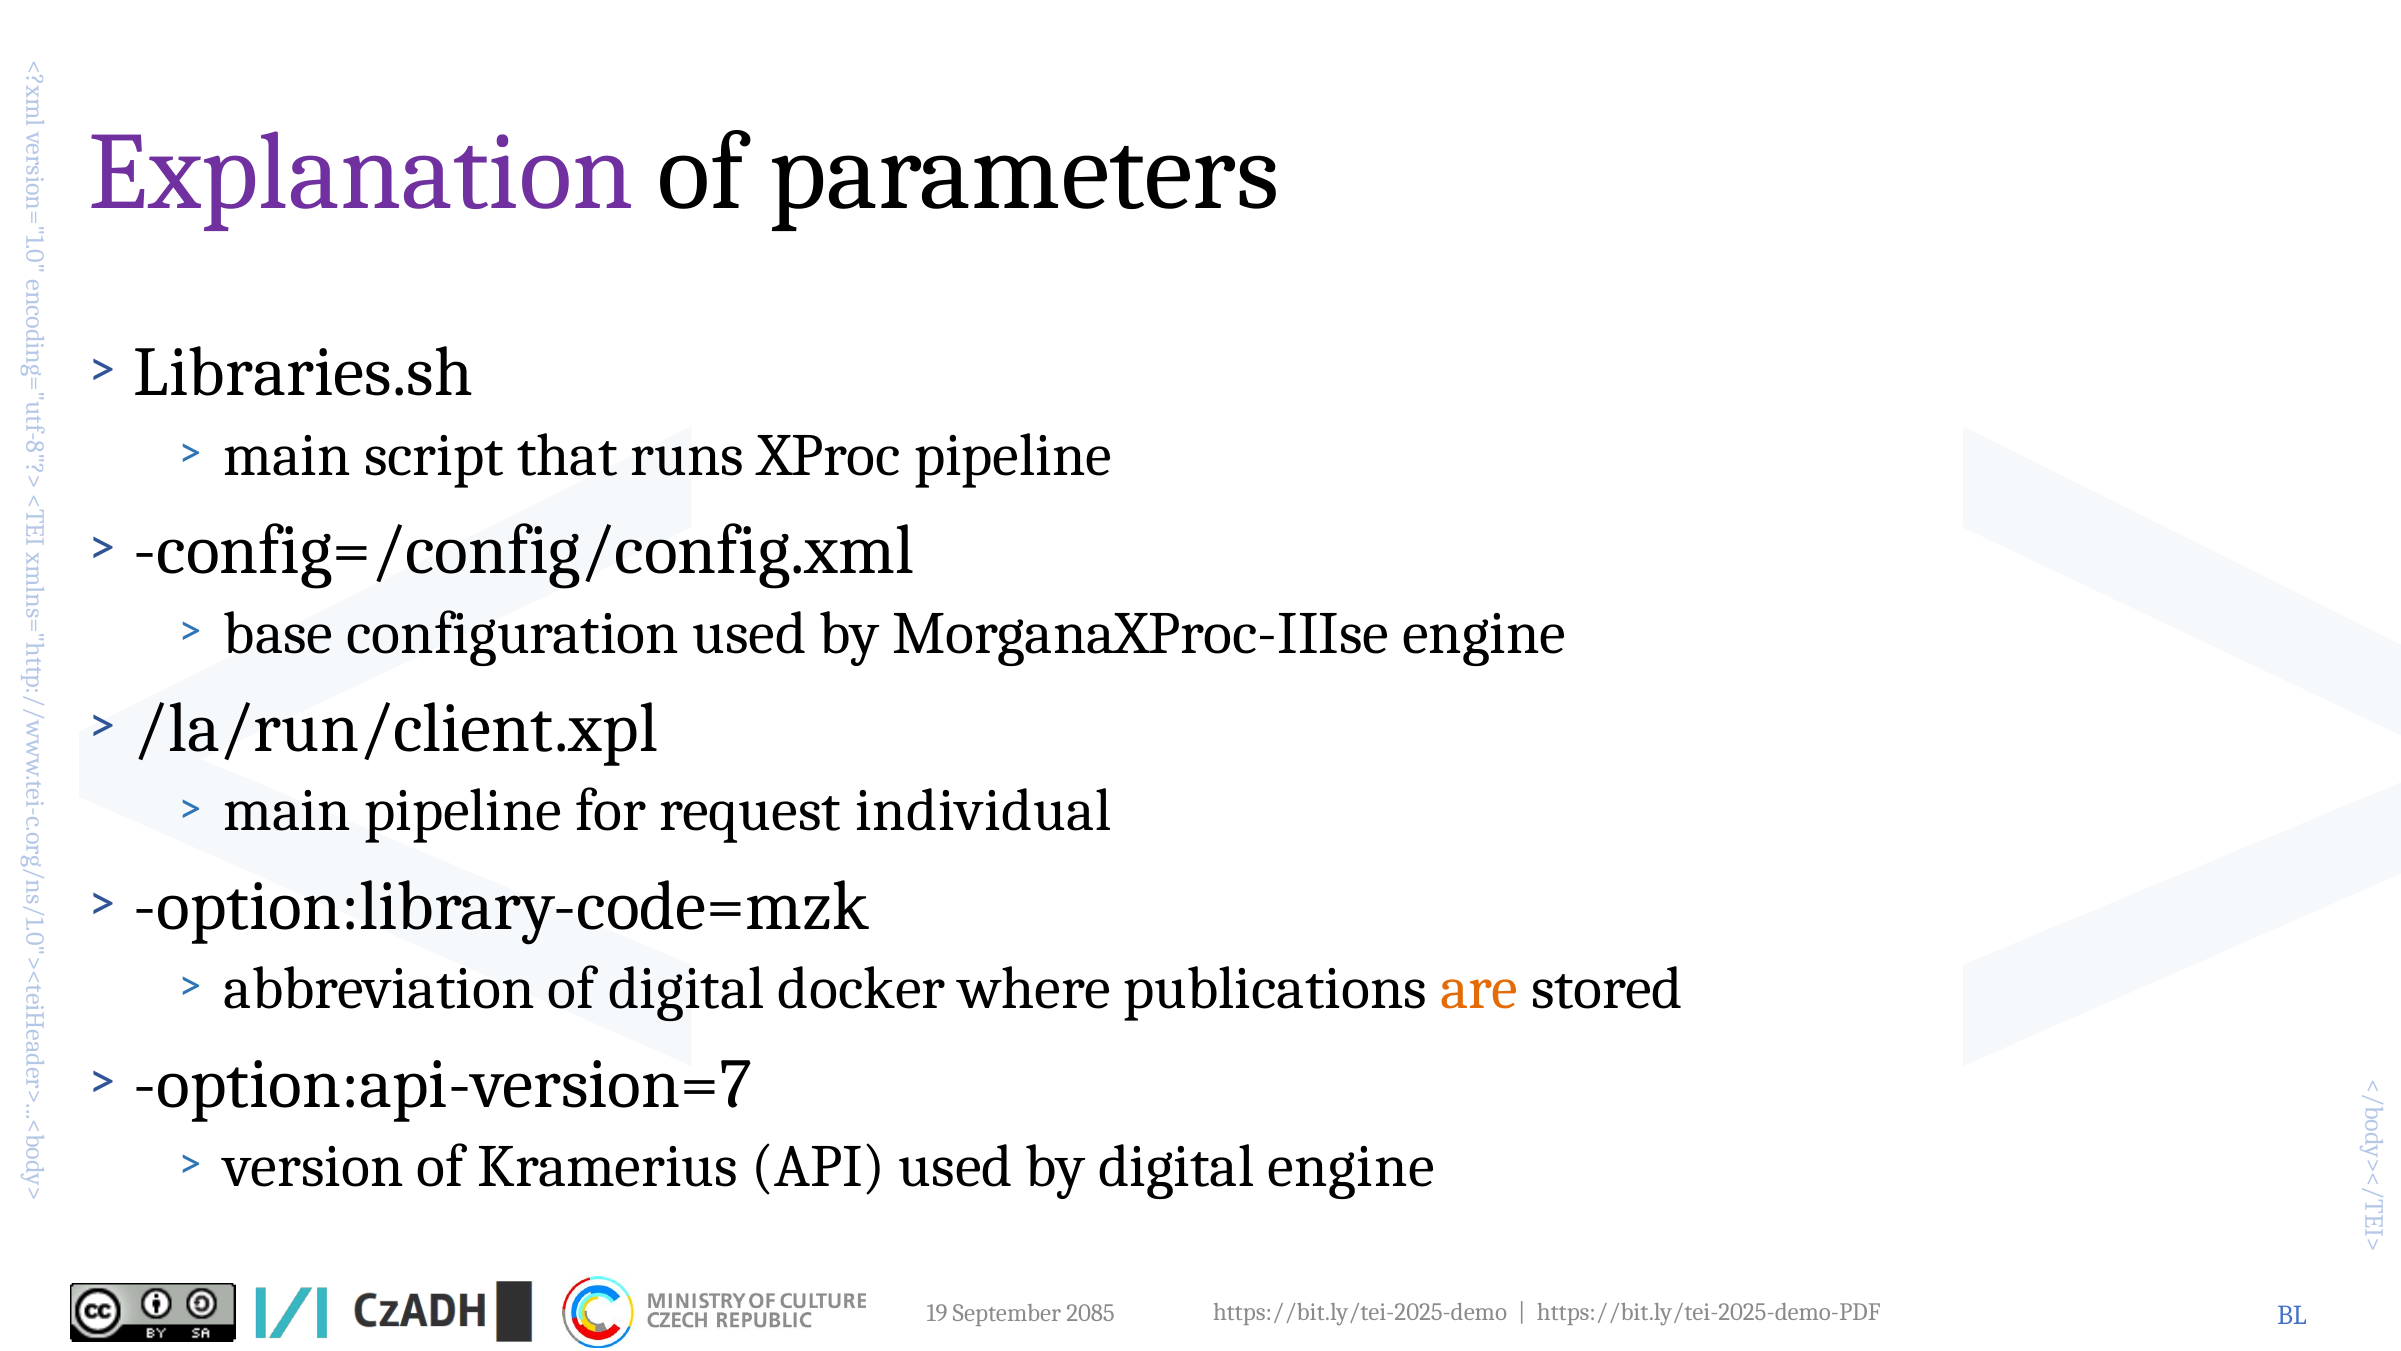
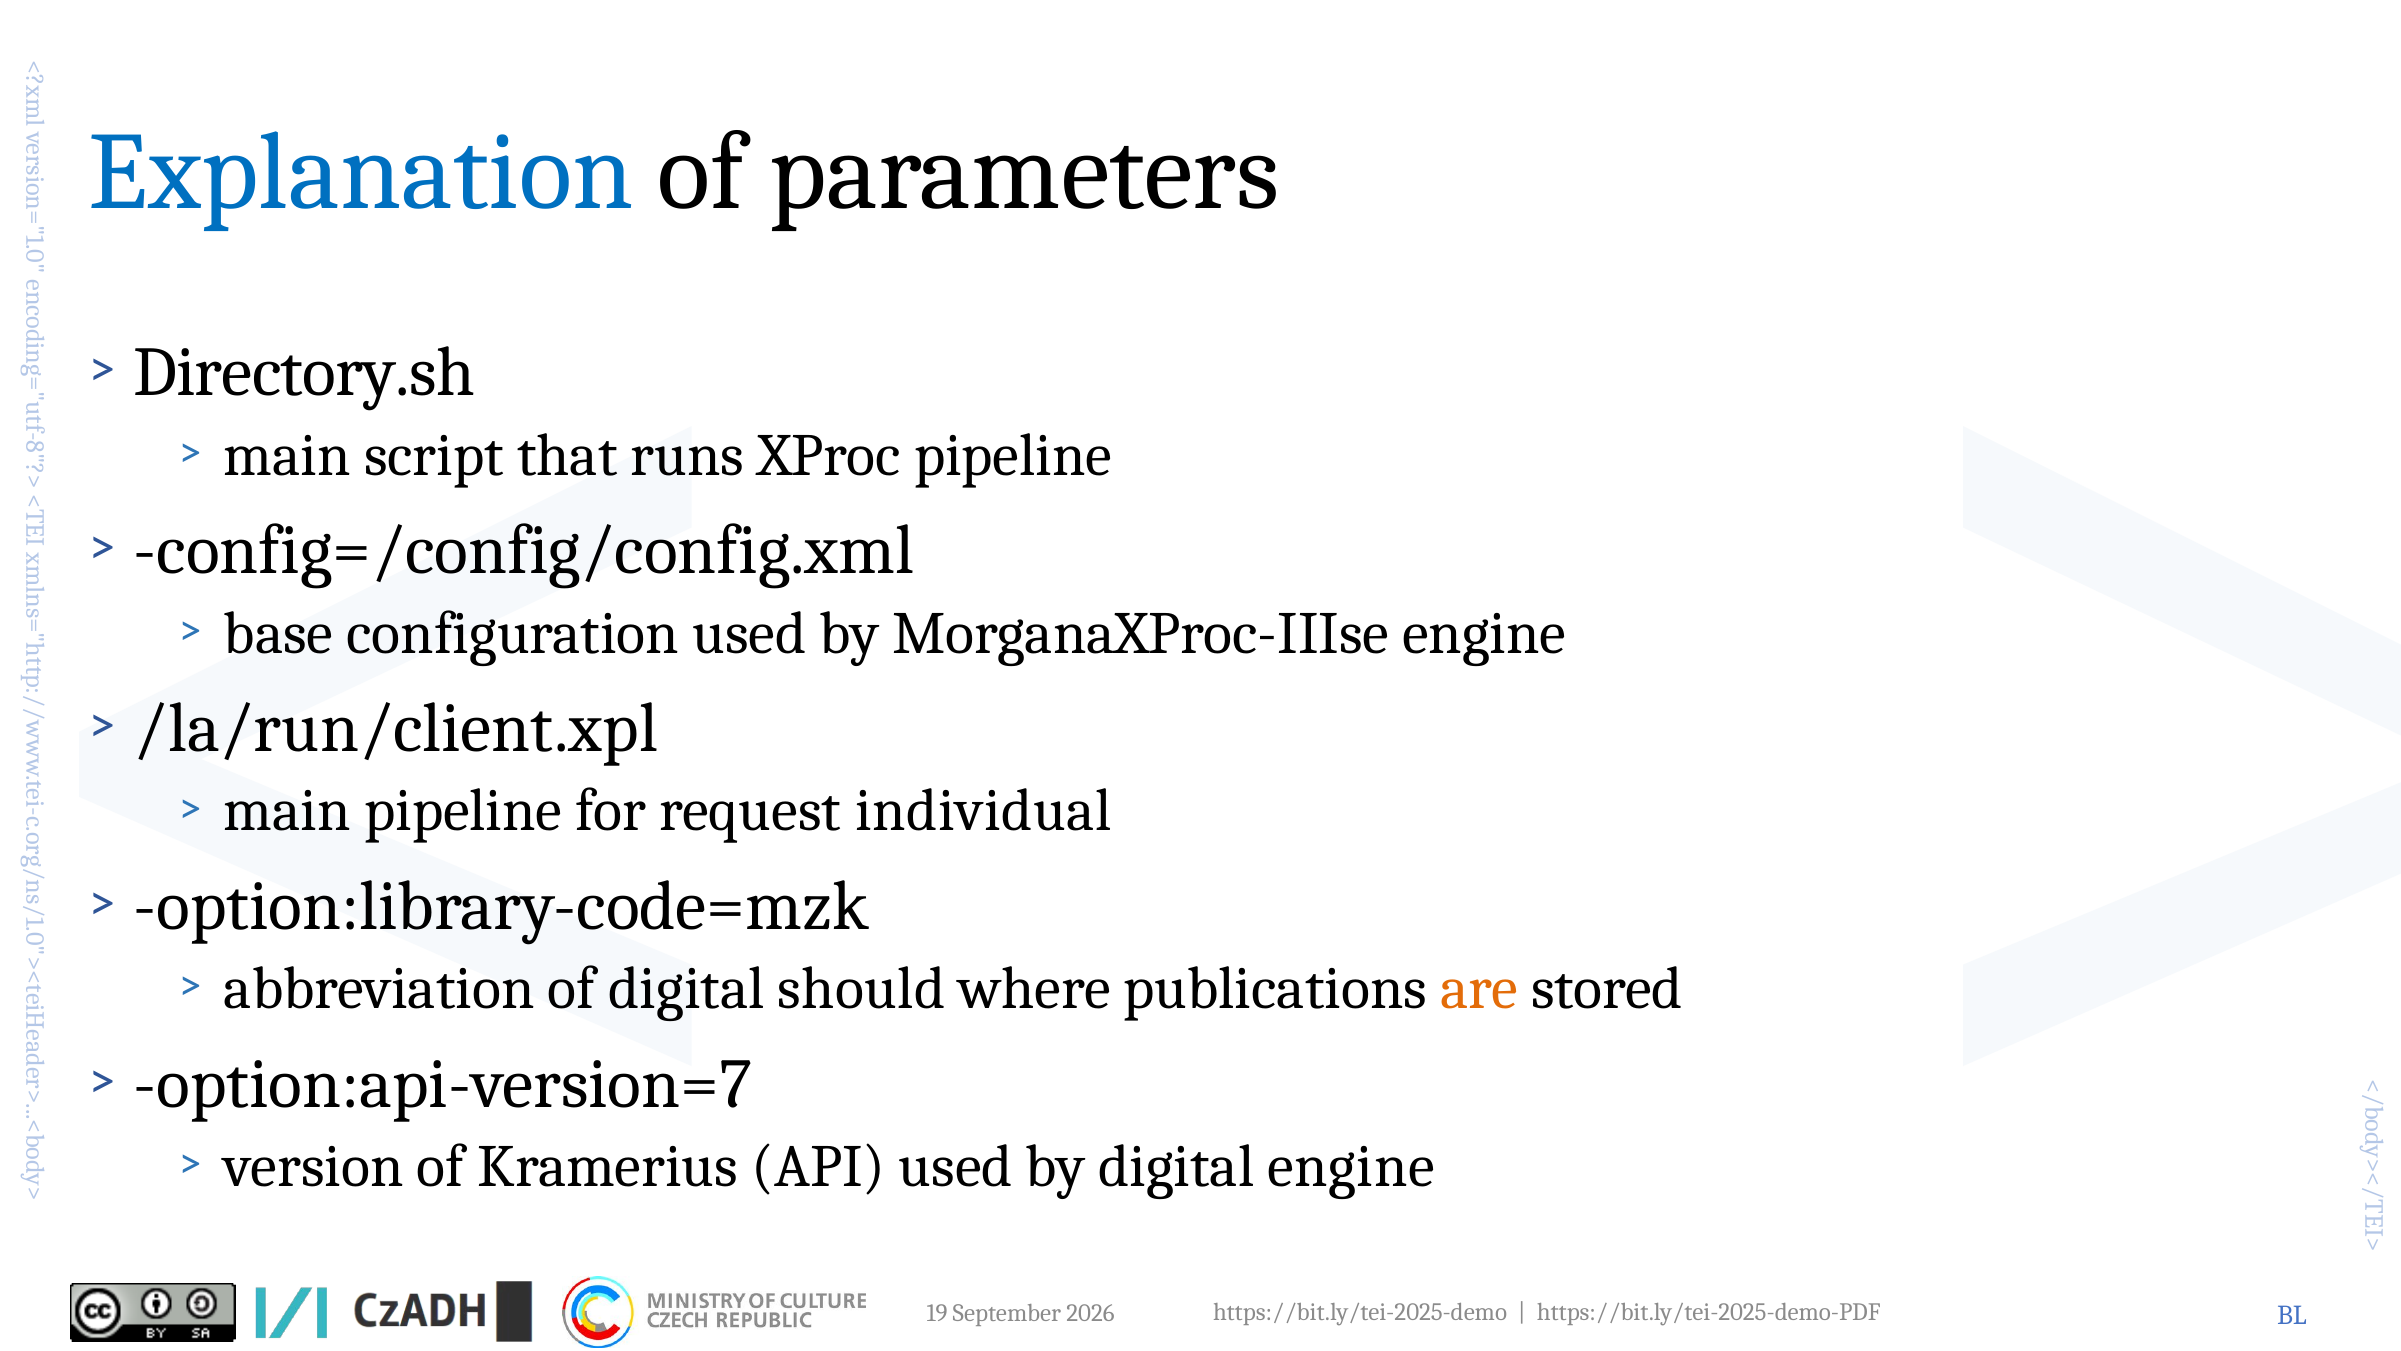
Explanation colour: purple -> blue (361, 172)
Libraries.sh: Libraries.sh -> Directory.sh (304, 372)
docker: docker -> should (862, 989)
2085: 2085 -> 2026 (1091, 1313)
